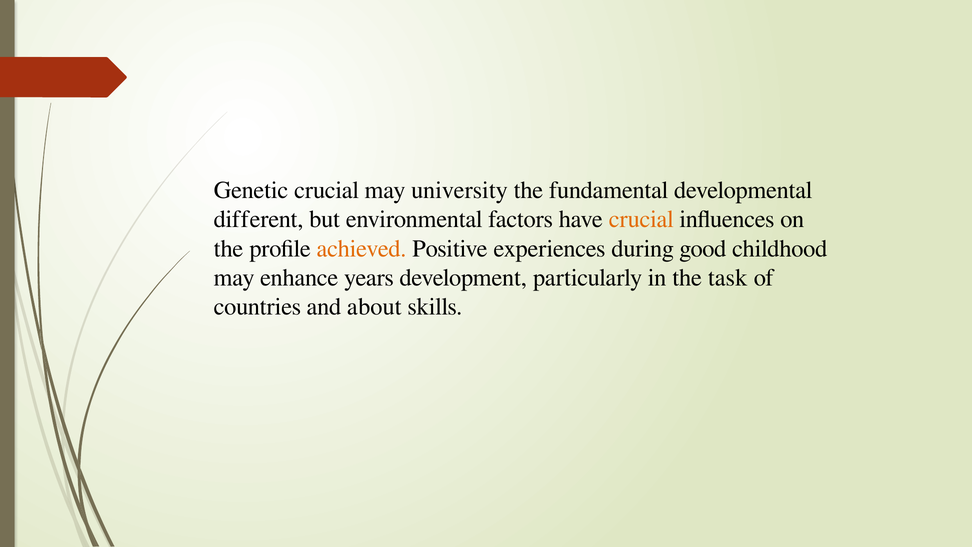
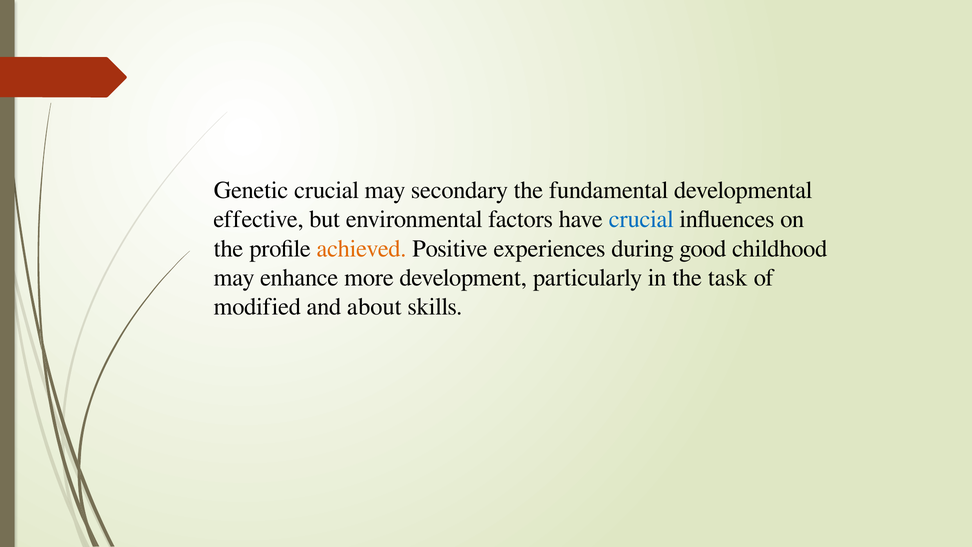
university: university -> secondary (459, 190)
different: different -> effective (259, 219)
crucial colour: orange -> blue (641, 219)
years: years -> more (369, 278)
countries: countries -> modified (257, 307)
